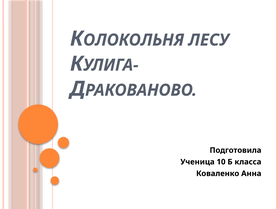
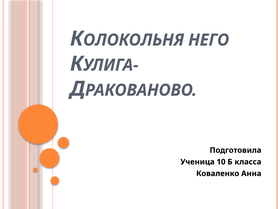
ЛЕСУ: ЛЕСУ -> НЕГО (209, 40)
